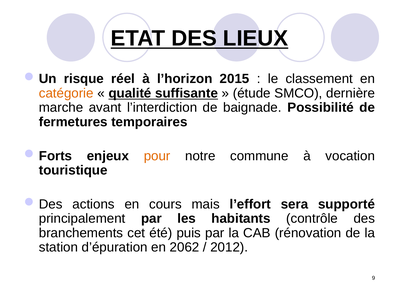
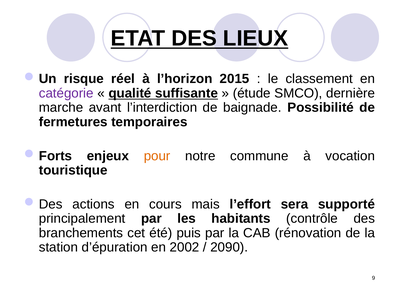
catégorie colour: orange -> purple (66, 93)
2062: 2062 -> 2002 (185, 247)
2012: 2012 -> 2090 (229, 247)
